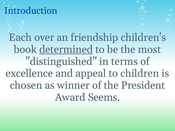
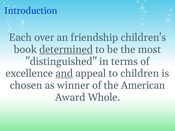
and underline: none -> present (64, 74)
President: President -> American (143, 85)
Seems: Seems -> Whole (104, 97)
